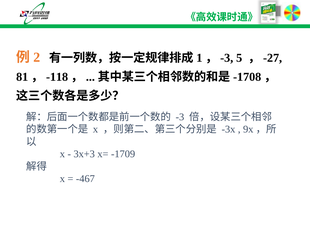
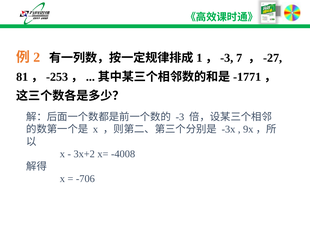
5: 5 -> 7 (239, 58)
-118: -118 -> -253 (57, 77)
-1708: -1708 -> -1771 (247, 77)
3x+3: 3x+3 -> 3x+2 (84, 154)
-1709: -1709 -> -4008 (123, 154)
-467: -467 -> -706 (85, 179)
